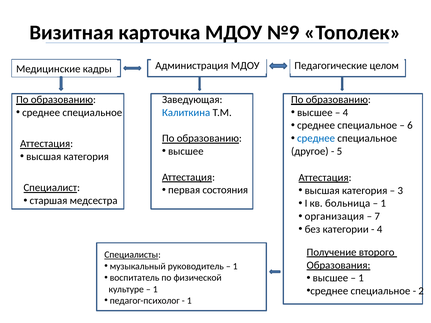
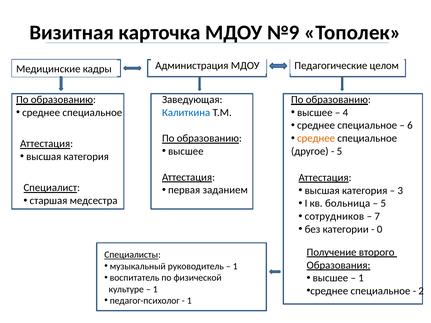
среднее colour: blue -> orange (316, 138)
состояния: состояния -> заданием (225, 190)
1: 1 -> 5 (383, 204)
организация: организация -> сотрудников (334, 217)
4: 4 -> 0 (380, 229)
